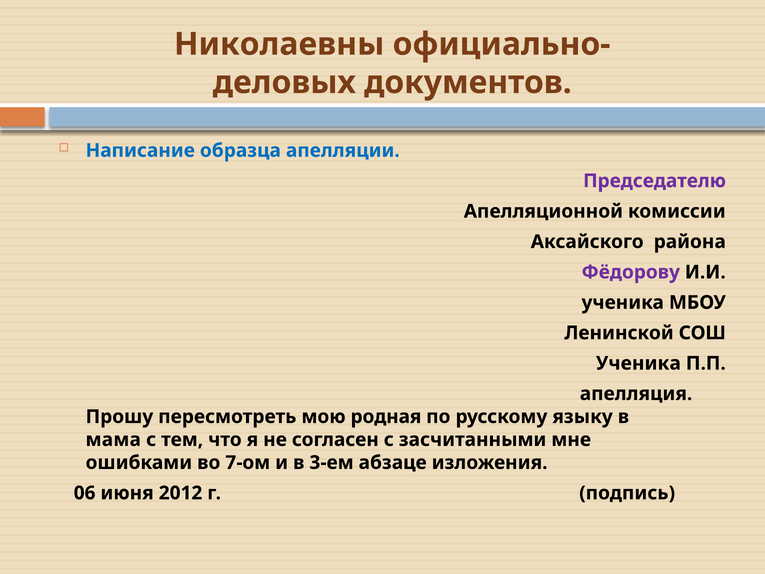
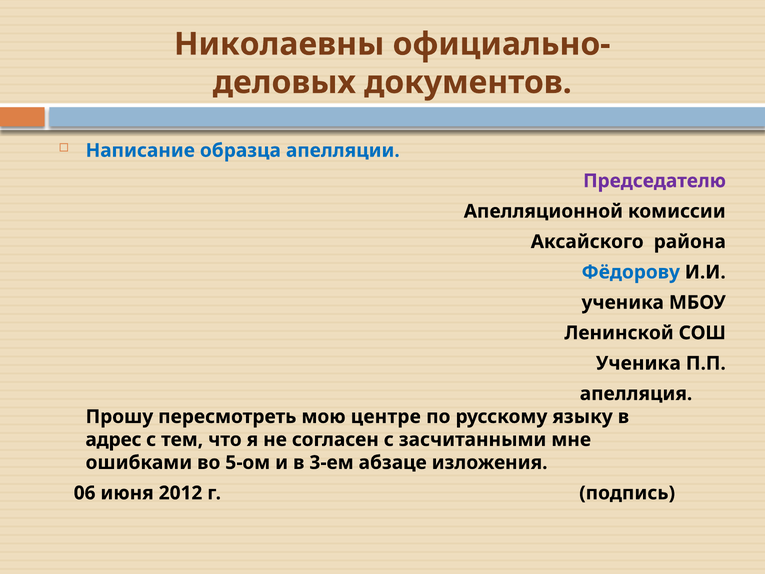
Фёдорову colour: purple -> blue (631, 272)
родная: родная -> центре (386, 417)
мама: мама -> адрес (113, 439)
7-ом: 7-ом -> 5-ом (248, 462)
